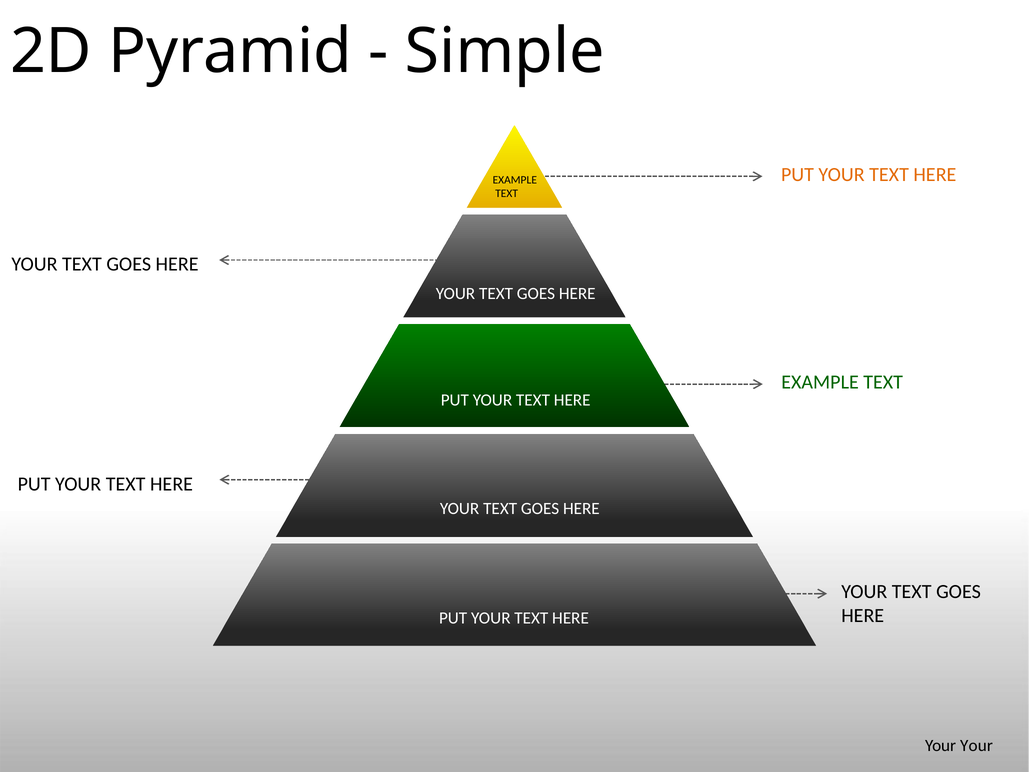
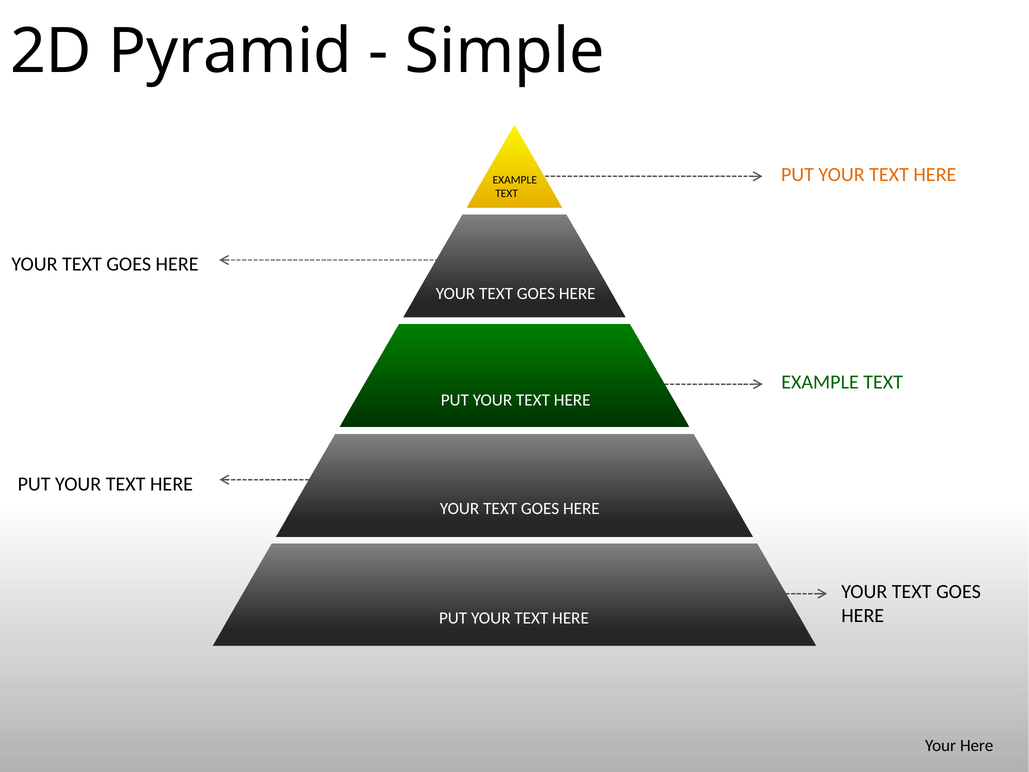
Your Your: Your -> Here (977, 745)
